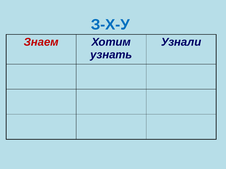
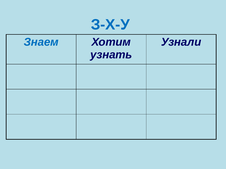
Знаем colour: red -> blue (41, 42)
